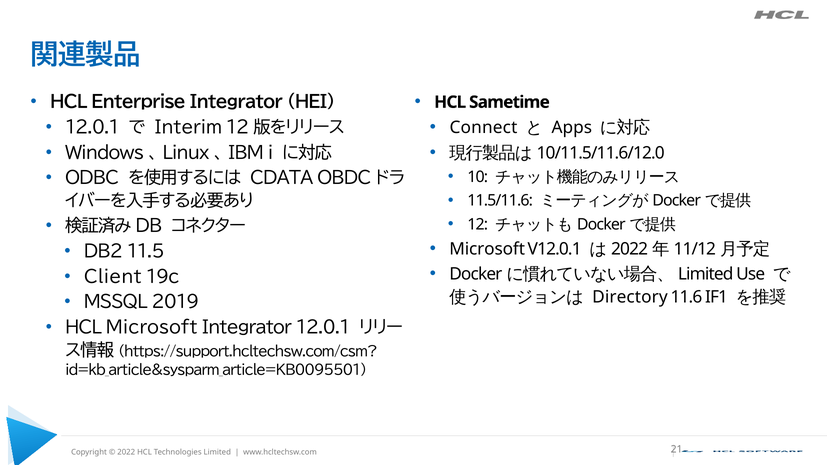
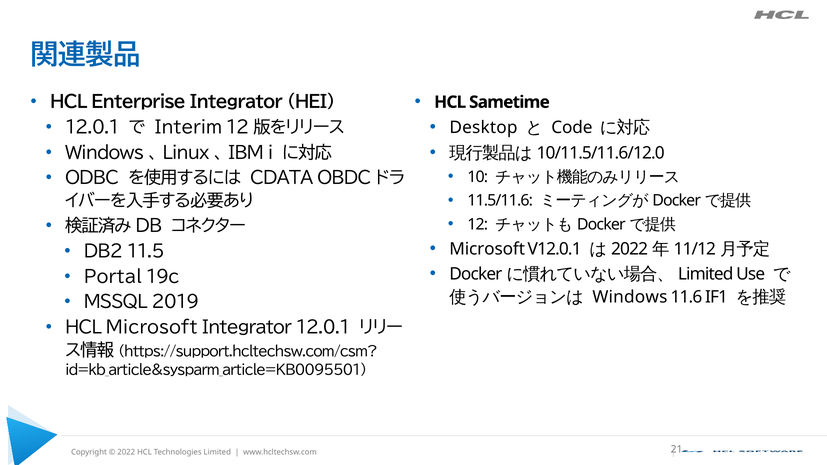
Connect: Connect -> Desktop (483, 128)
Apps: Apps -> Code (572, 128)
Client: Client -> Portal (113, 277)
Directory: Directory -> Windows (630, 297)
